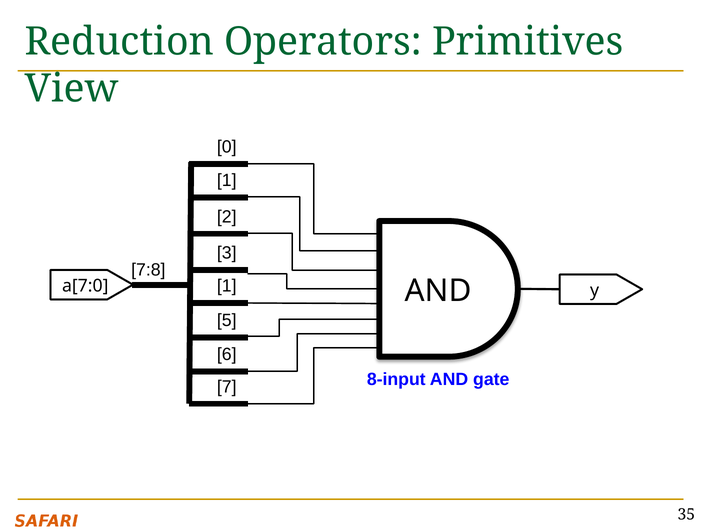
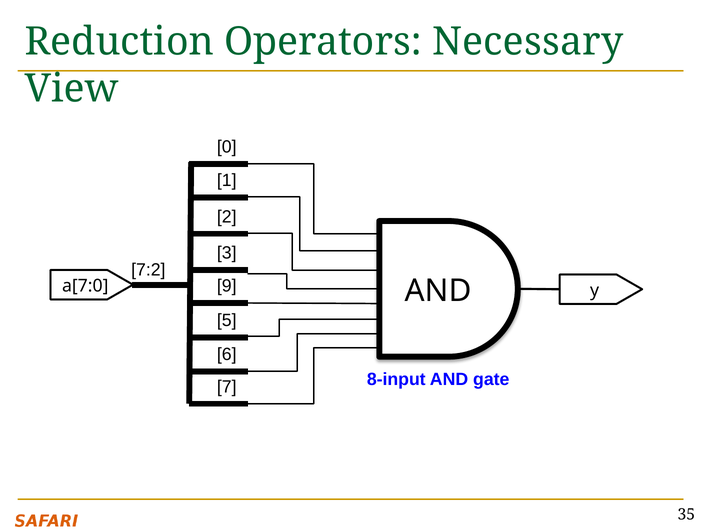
Primitives: Primitives -> Necessary (528, 42)
7:8: 7:8 -> 7:2 (148, 269)
1: 1 -> 9 (227, 286)
